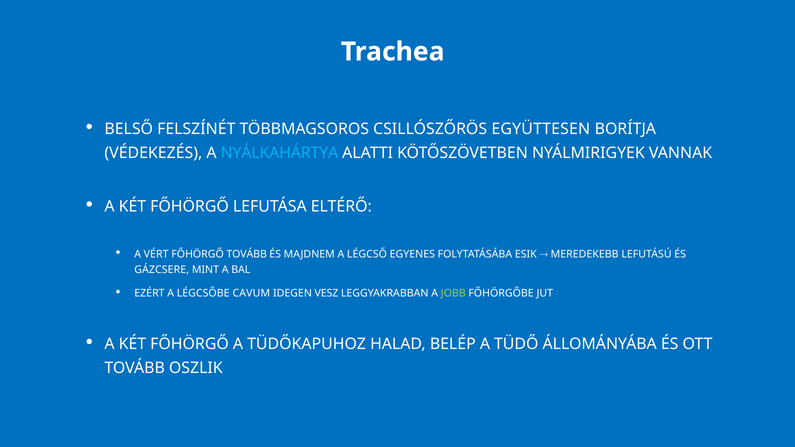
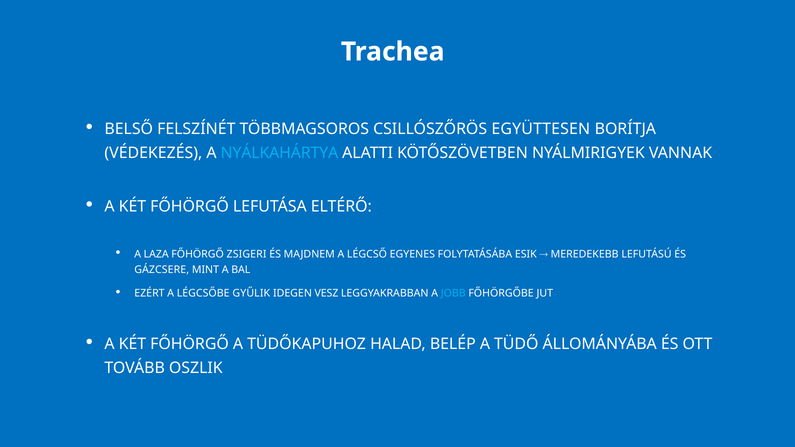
VÉRT: VÉRT -> LAZA (156, 254)
FŐHÖRGŐ TOVÁBB: TOVÁBB -> ZSIGERI (247, 254)
CAVUM: CAVUM -> GYŰLIK (251, 294)
JOBB colour: light green -> light blue (453, 294)
